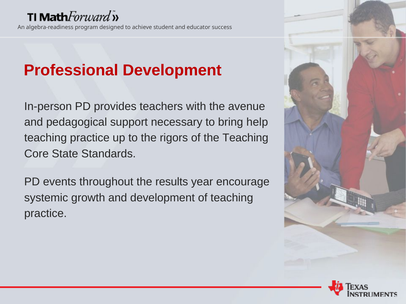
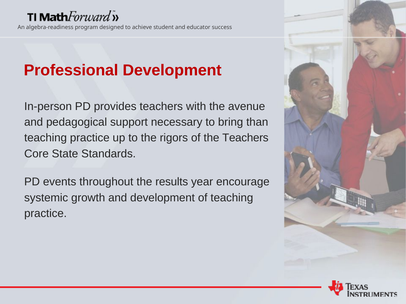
help: help -> than (257, 122)
the Teaching: Teaching -> Teachers (245, 138)
